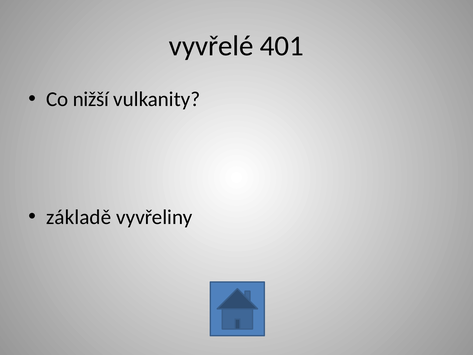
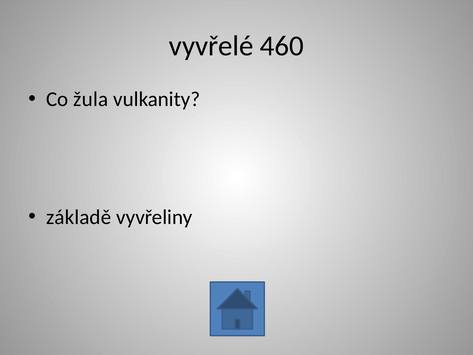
401: 401 -> 460 (282, 46)
nižší: nižší -> žula (91, 99)
